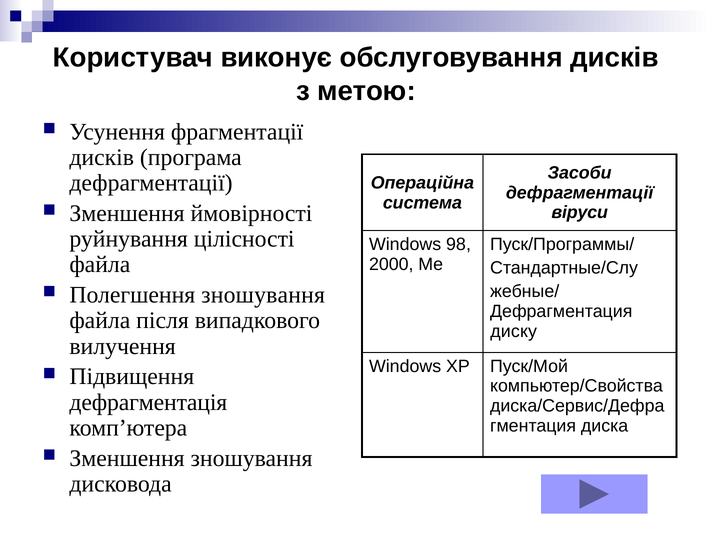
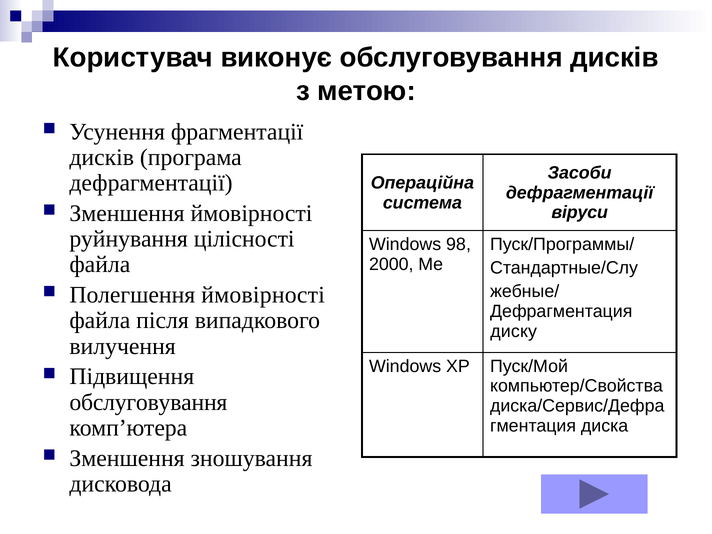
Полегшення зношування: зношування -> ймовірності (263, 295)
дефрагментація: дефрагментація -> обслуговування (148, 402)
